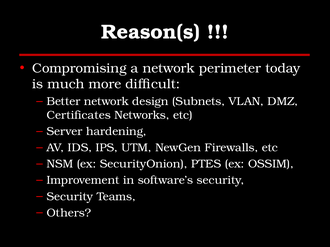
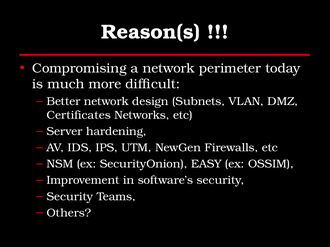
PTES: PTES -> EASY (206, 164)
